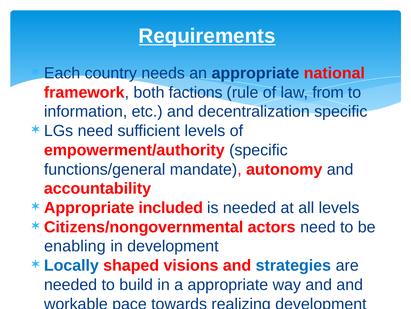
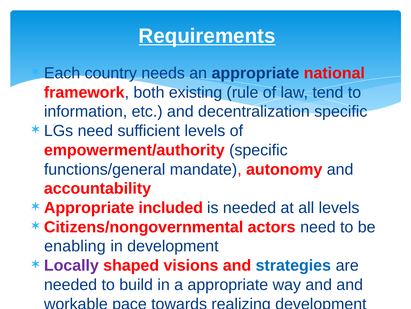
factions: factions -> existing (196, 92)
from: from -> tend (328, 92)
Locally colour: blue -> purple (71, 265)
